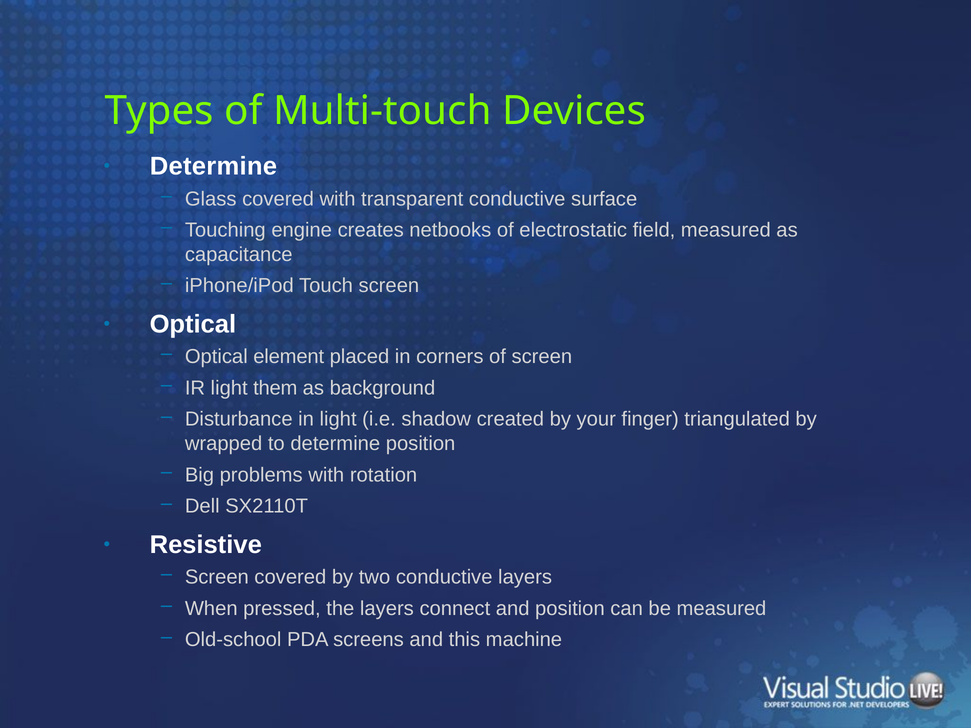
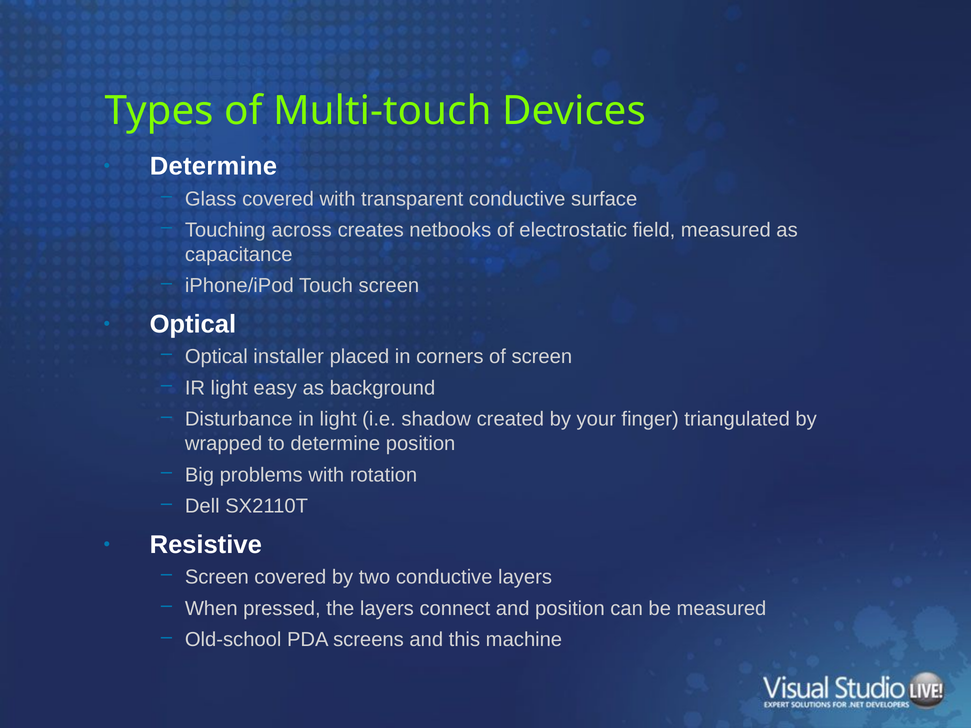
engine: engine -> across (302, 230)
element: element -> installer (289, 357)
them: them -> easy (275, 388)
